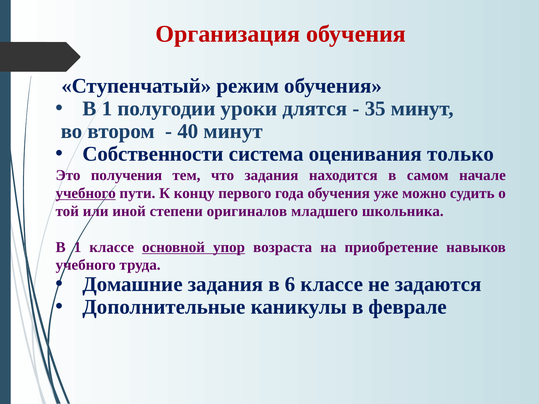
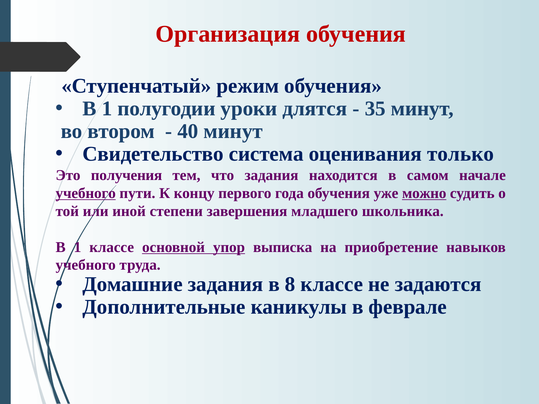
Собственности: Собственности -> Свидетельство (153, 154)
можно underline: none -> present (424, 193)
оригиналов: оригиналов -> завершения (247, 211)
возраста: возраста -> выписка (283, 247)
6: 6 -> 8 (290, 284)
